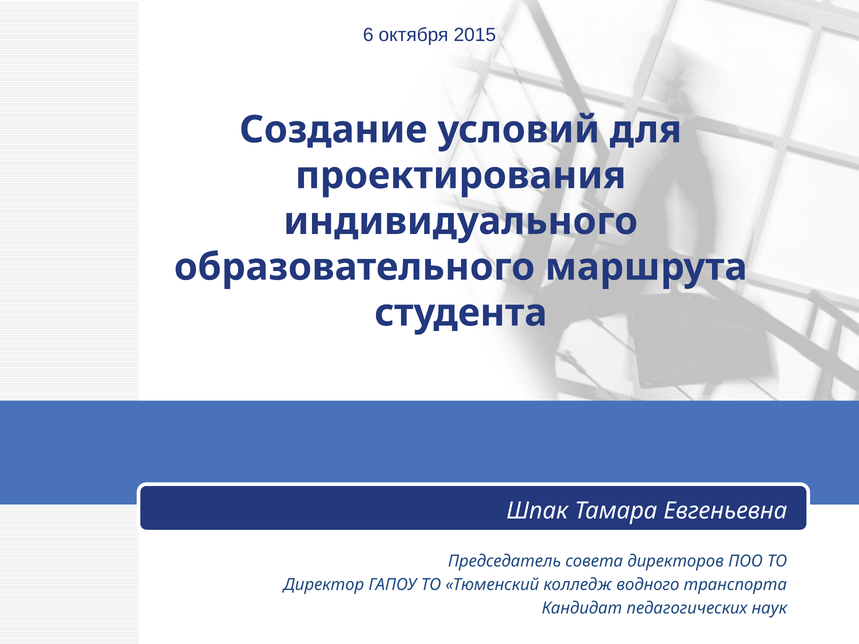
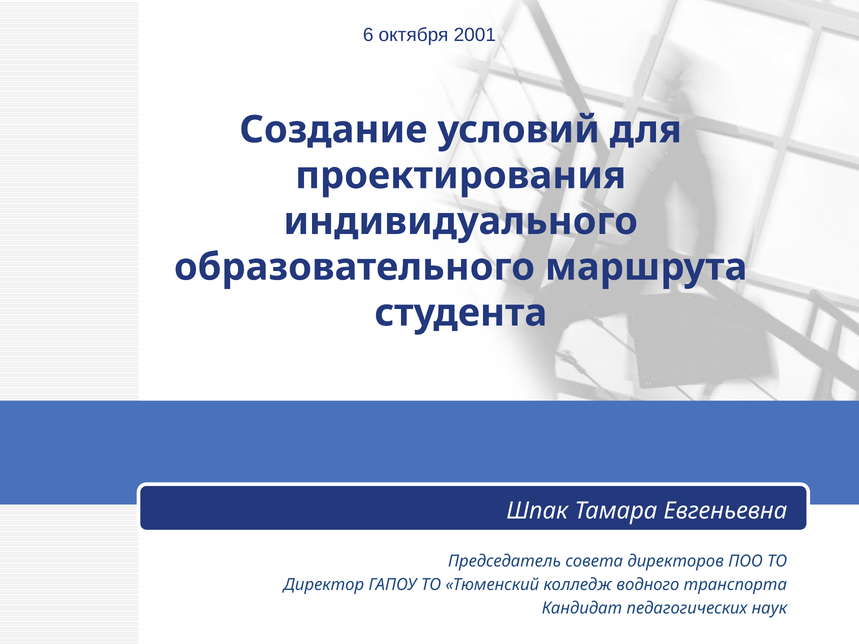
2015: 2015 -> 2001 (475, 35)
